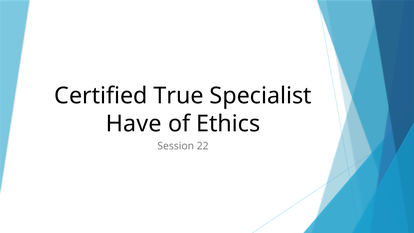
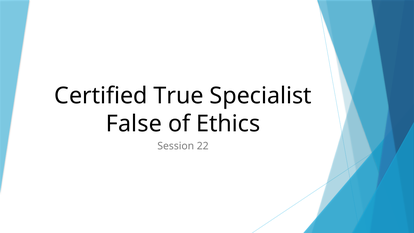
Have: Have -> False (134, 124)
